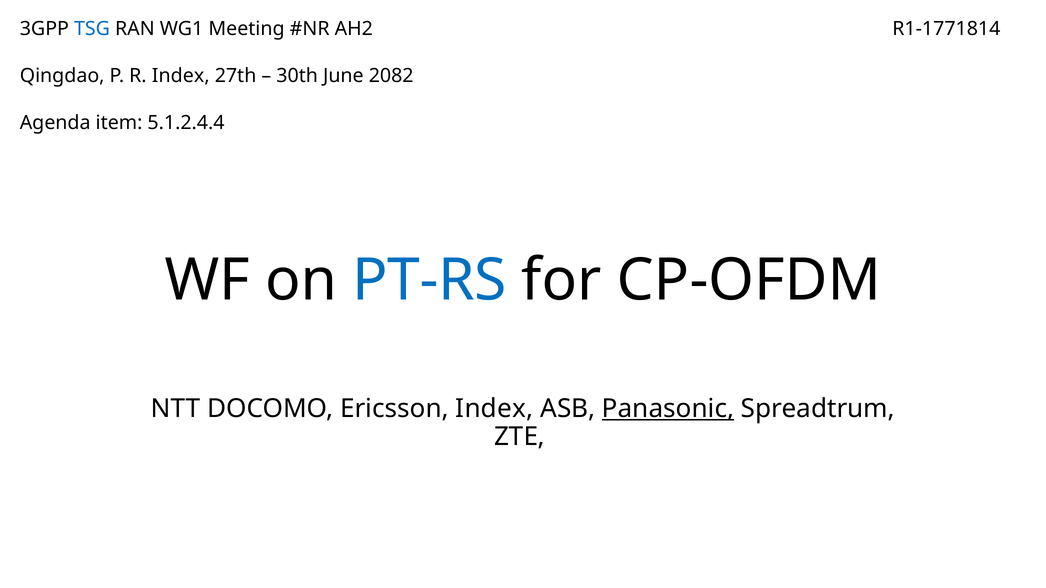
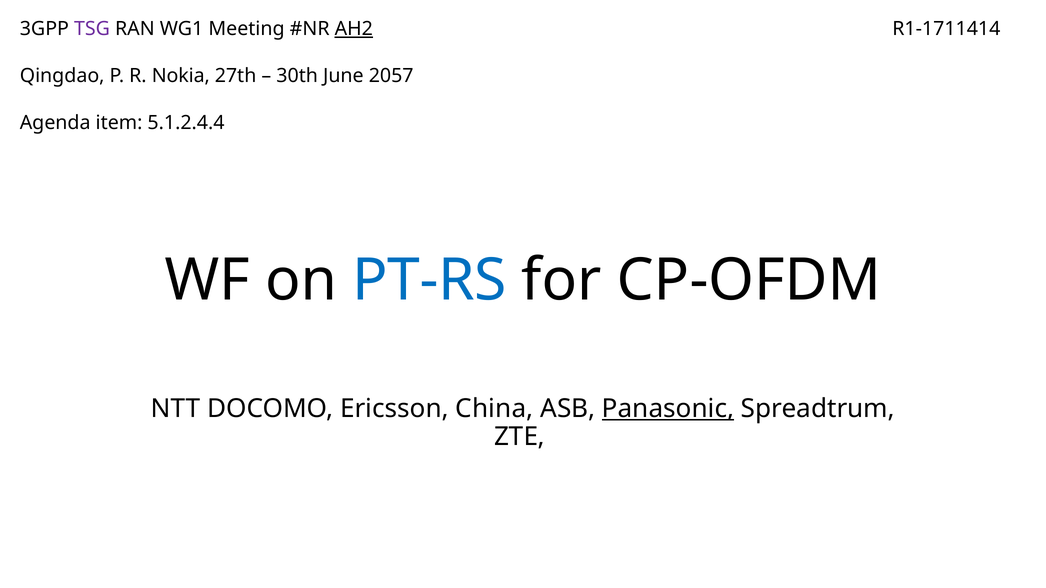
TSG colour: blue -> purple (92, 29)
AH2 underline: none -> present (354, 29)
R1-1771814: R1-1771814 -> R1-1711414 (946, 29)
R Index: Index -> Nokia (181, 76)
2082: 2082 -> 2057 (391, 76)
Ericsson Index: Index -> China (494, 409)
